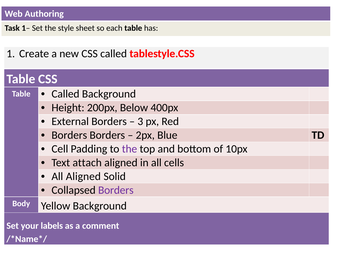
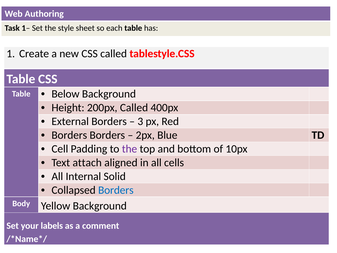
Called: Called -> Below (66, 94)
200px Below: Below -> Called (134, 108)
All Aligned: Aligned -> Internal (83, 176)
Borders colour: purple -> blue (116, 190)
